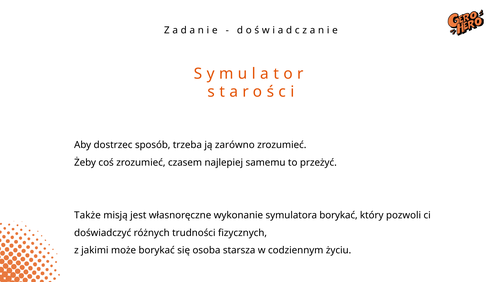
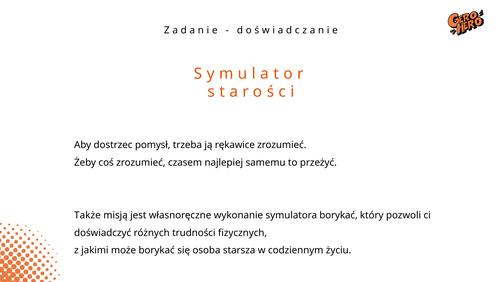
sposób: sposób -> pomysł (153, 145)
zarówno: zarówno -> rękawice (235, 145)
